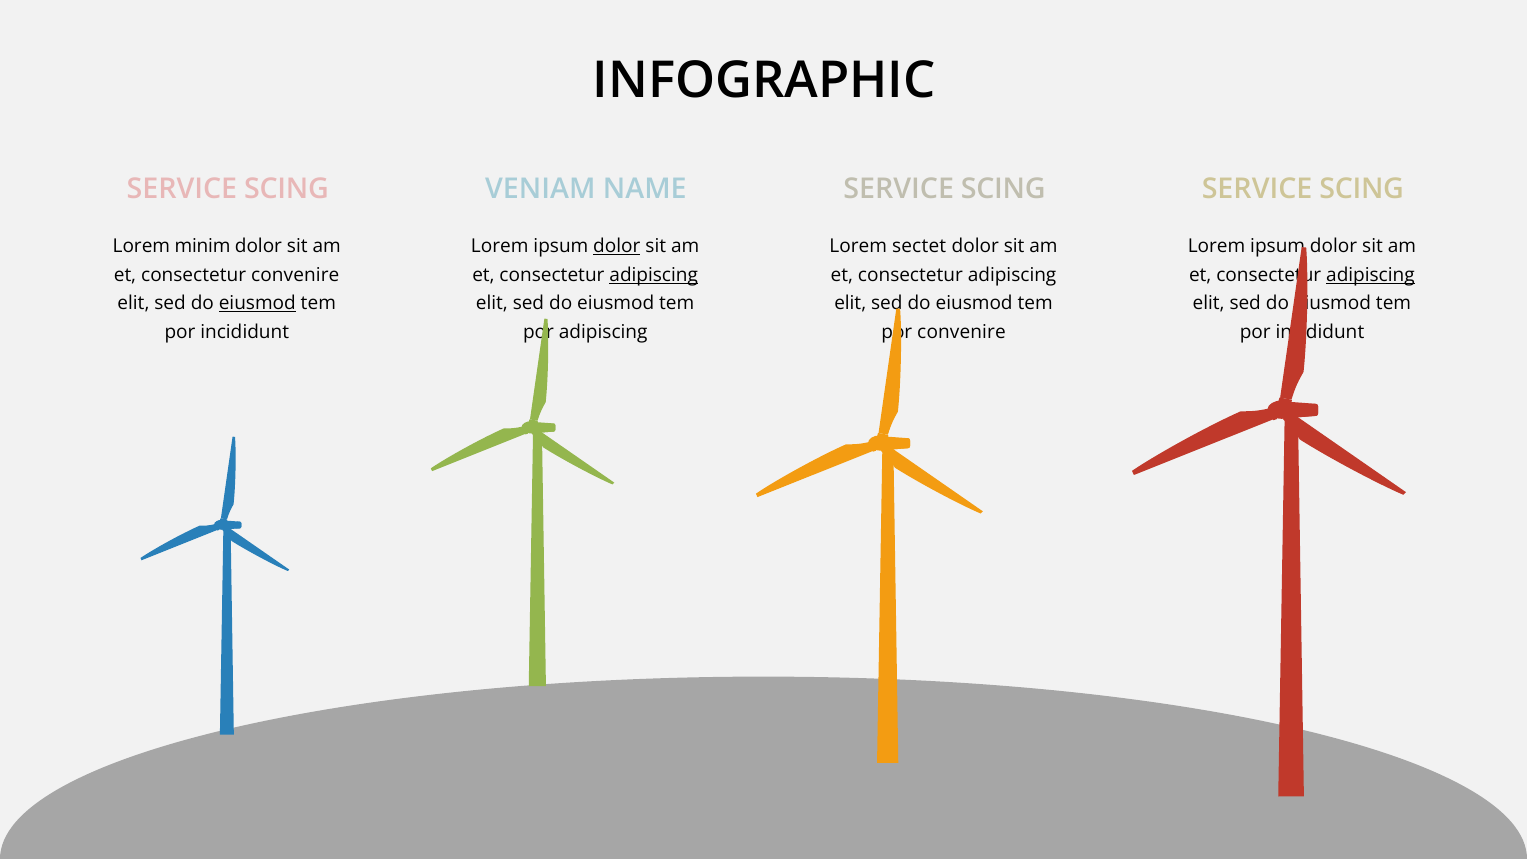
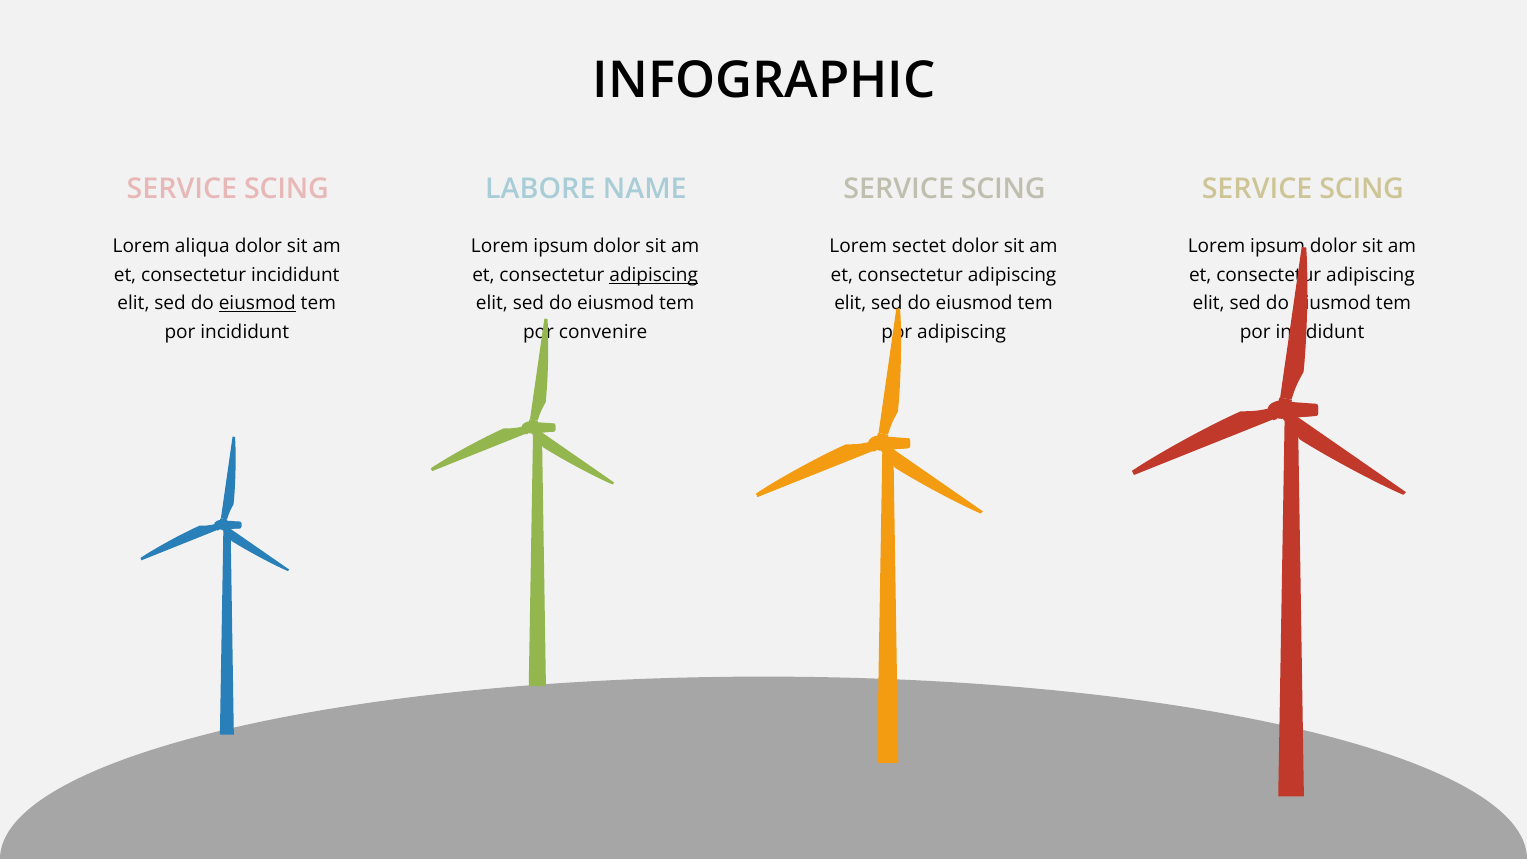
VENIAM: VENIAM -> LABORE (540, 189)
minim: minim -> aliqua (202, 246)
dolor underline: present -> none (617, 246)
consectetur convenire: convenire -> incididunt (295, 275)
adipiscing underline: present -> none (1370, 275)
adipiscing: adipiscing -> convenire (603, 332)
convenire: convenire -> adipiscing (962, 332)
